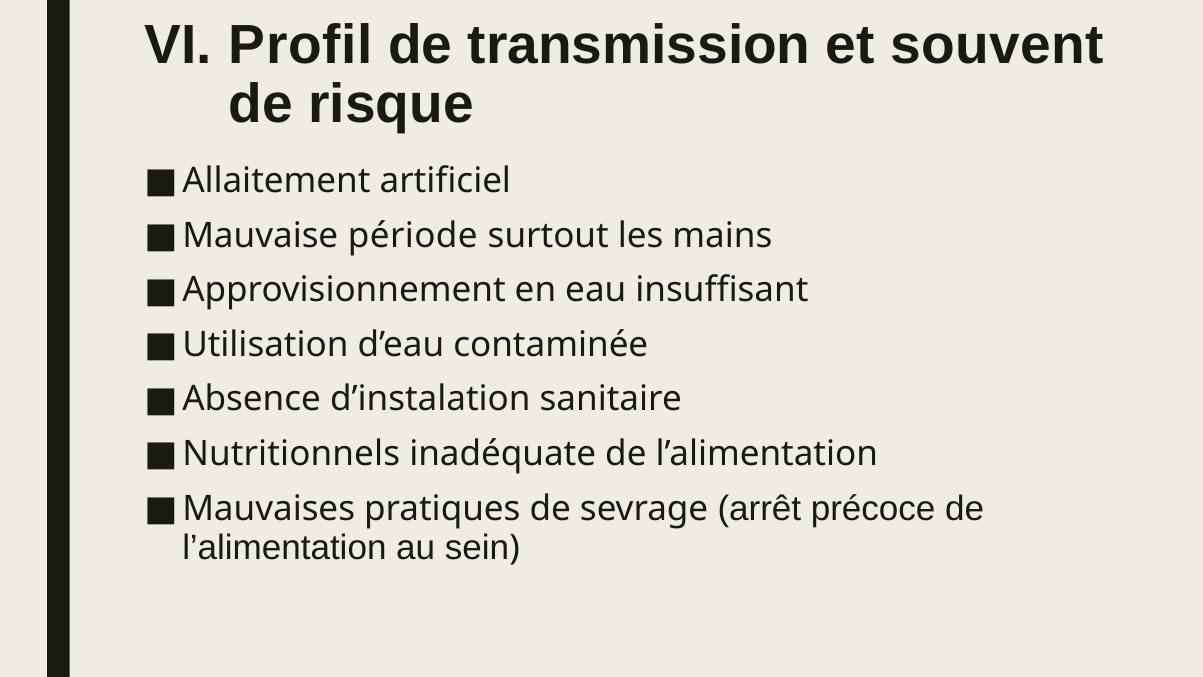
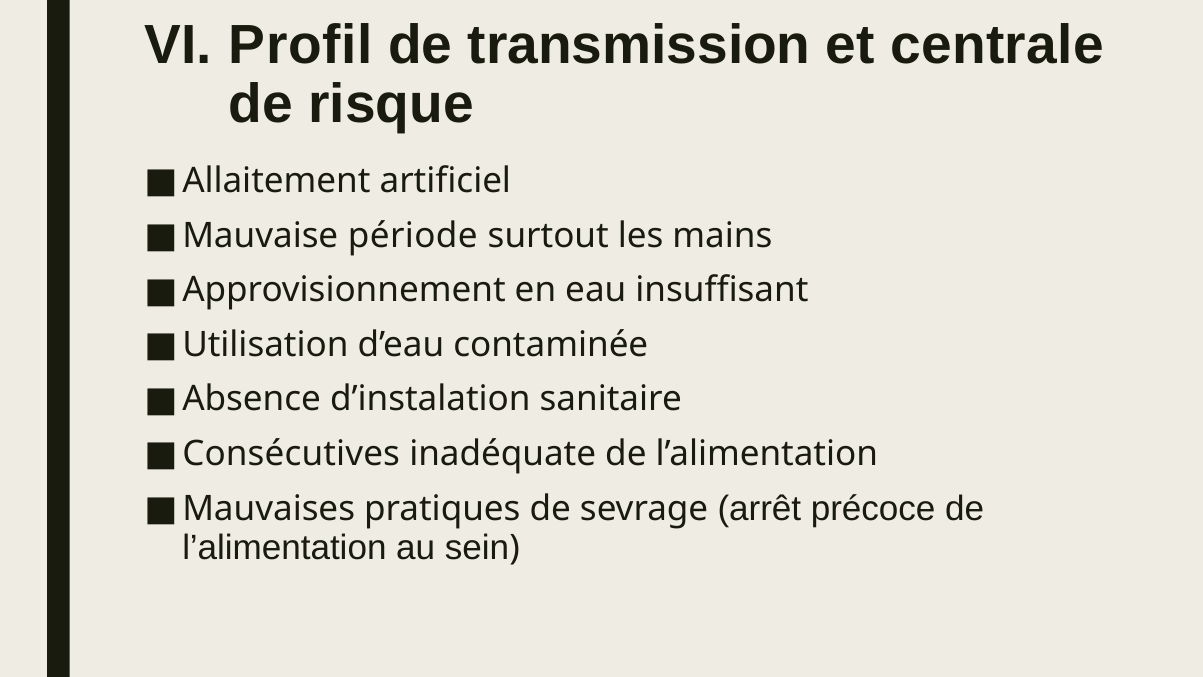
souvent: souvent -> centrale (997, 45)
Nutritionnels: Nutritionnels -> Consécutives (291, 454)
